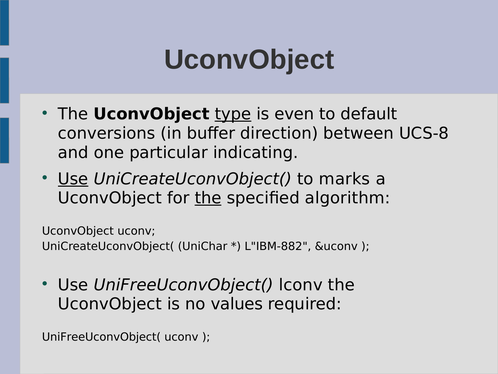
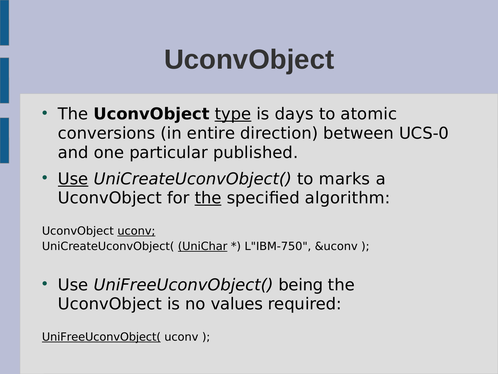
even: even -> days (294, 114)
default: default -> atomic (369, 114)
buffer: buffer -> entire (211, 133)
UCS-8: UCS-8 -> UCS-0 (424, 133)
indicating: indicating -> published (256, 152)
uconv underline: none -> present (136, 231)
UniChar underline: none -> present (203, 246)
L"IBM-882: L"IBM-882 -> L"IBM-750 (278, 246)
lconv: lconv -> being (301, 285)
UniFreeUconvObject( underline: none -> present (101, 337)
